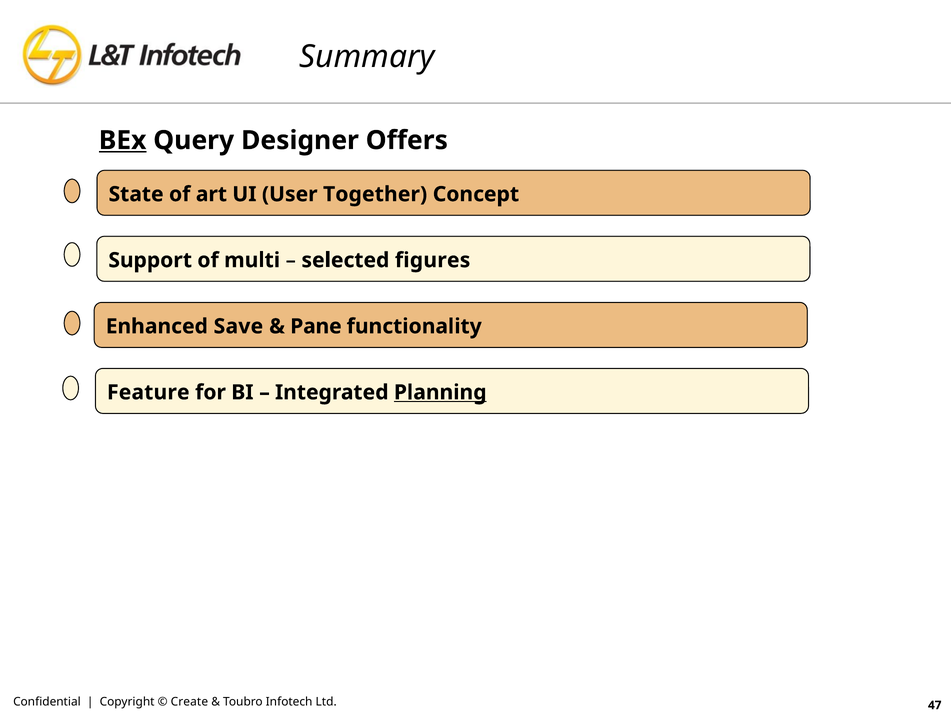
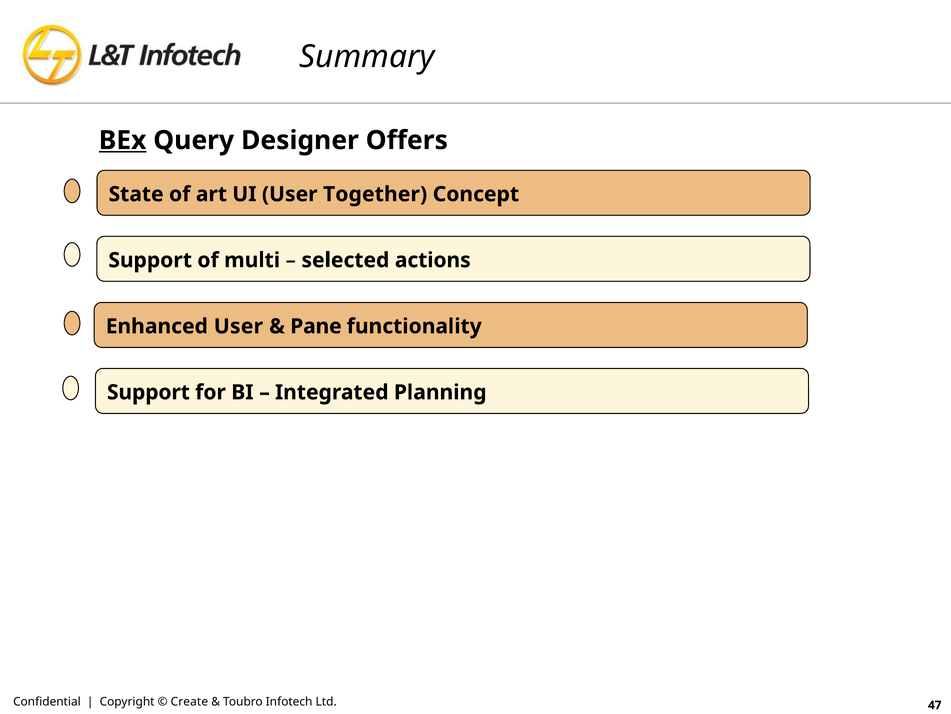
figures: figures -> actions (433, 260)
Enhanced Save: Save -> User (238, 326)
Feature: Feature -> Support (148, 392)
Planning underline: present -> none (440, 392)
